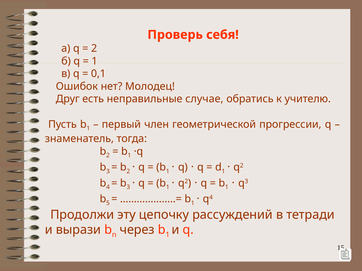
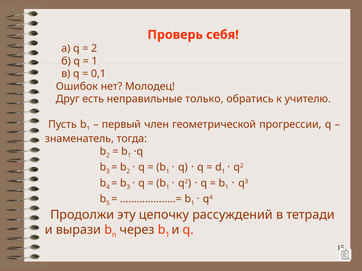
случае: случае -> только (204, 99)
